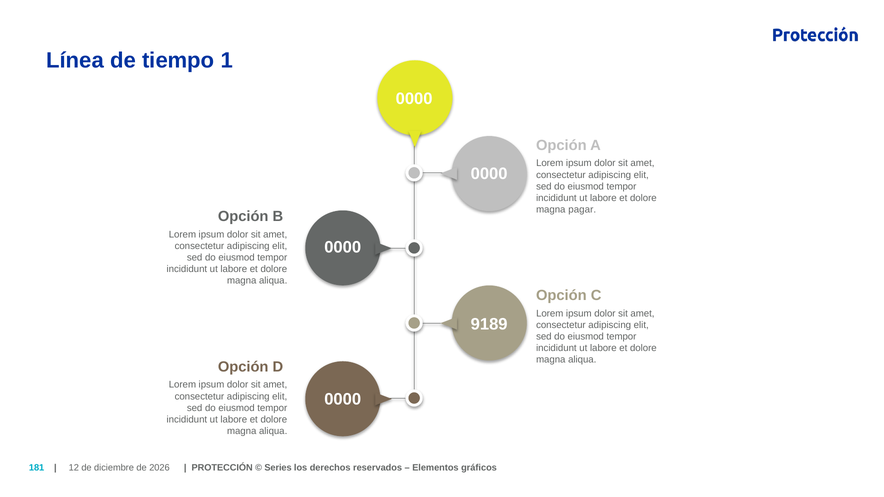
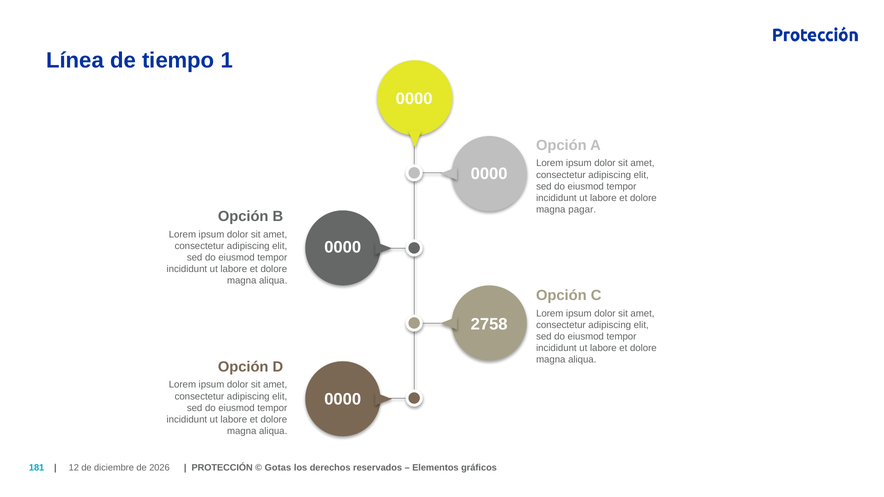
9189: 9189 -> 2758 (489, 325)
Series: Series -> Gotas (278, 468)
